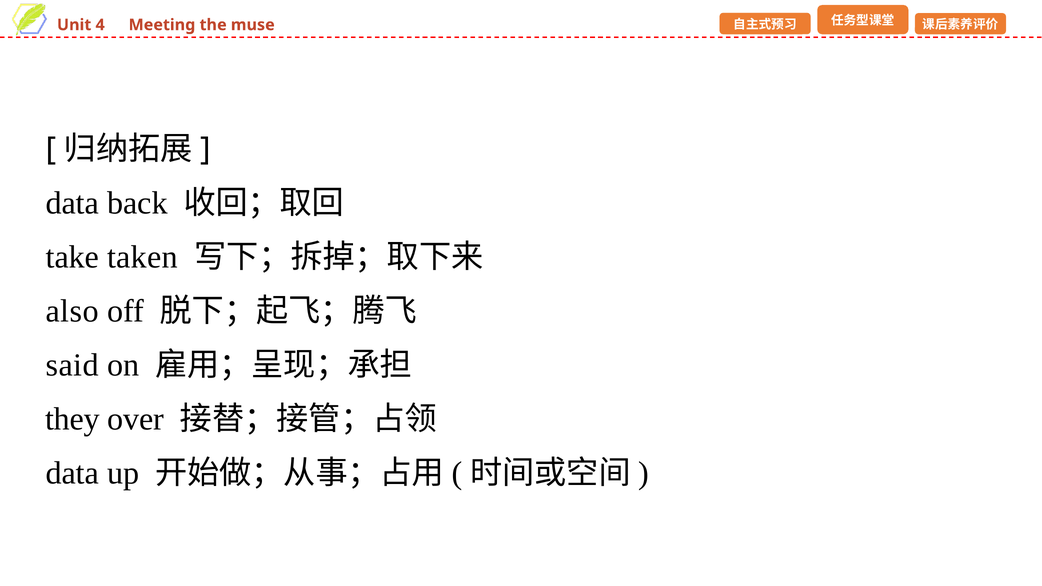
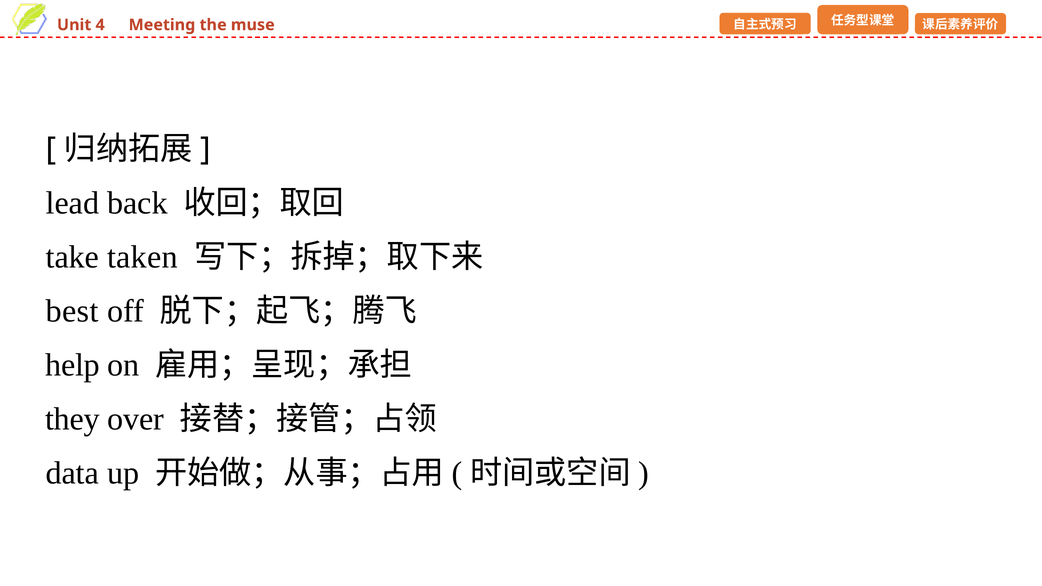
data: data -> lead (72, 203)
also: also -> best (72, 311)
said: said -> help (73, 365)
